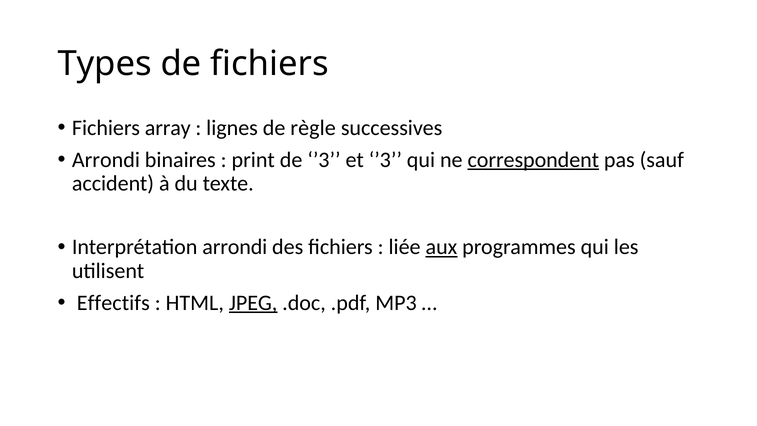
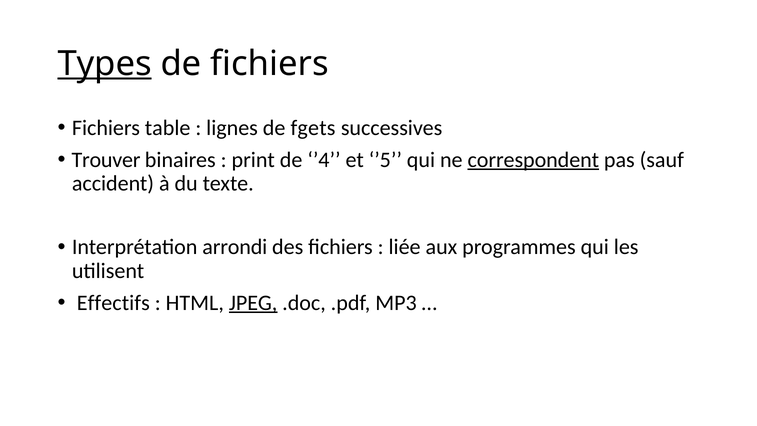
Types underline: none -> present (105, 64)
array: array -> table (168, 128)
règle: règle -> fgets (313, 128)
Arrondi: Arrondi -> Trouver (106, 160)
de ’3: ’3 -> ’4 (324, 160)
et ’3: ’3 -> ’5 (385, 160)
aux underline: present -> none (441, 247)
